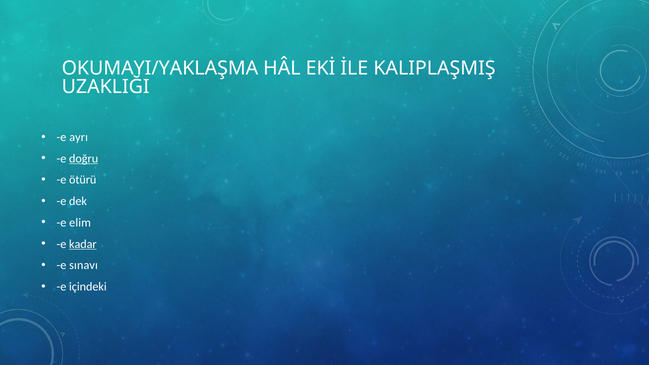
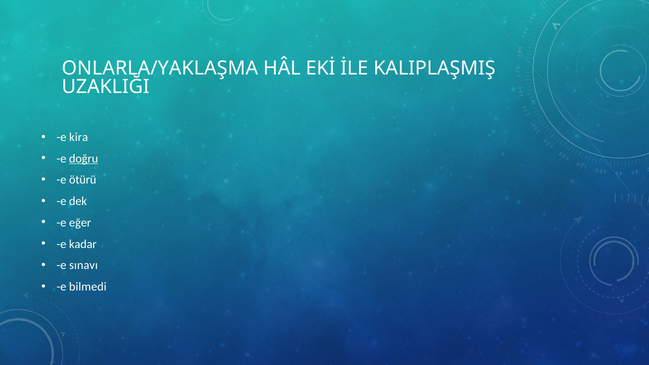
OKUMAYI/YAKLAŞMA: OKUMAYI/YAKLAŞMA -> ONLARLA/YAKLAŞMA (160, 68)
ayrı: ayrı -> kira (79, 137)
elim: elim -> eğer (80, 223)
kadar underline: present -> none (83, 244)
içindeki: içindeki -> bilmedi (88, 287)
